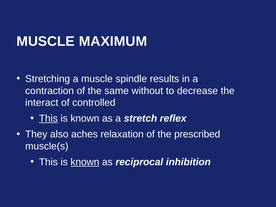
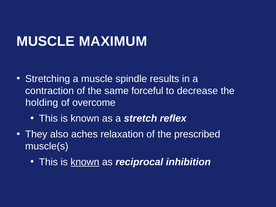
without: without -> forceful (147, 91)
interact: interact -> holding (42, 103)
controlled: controlled -> overcome (94, 103)
This underline: present -> none (48, 118)
